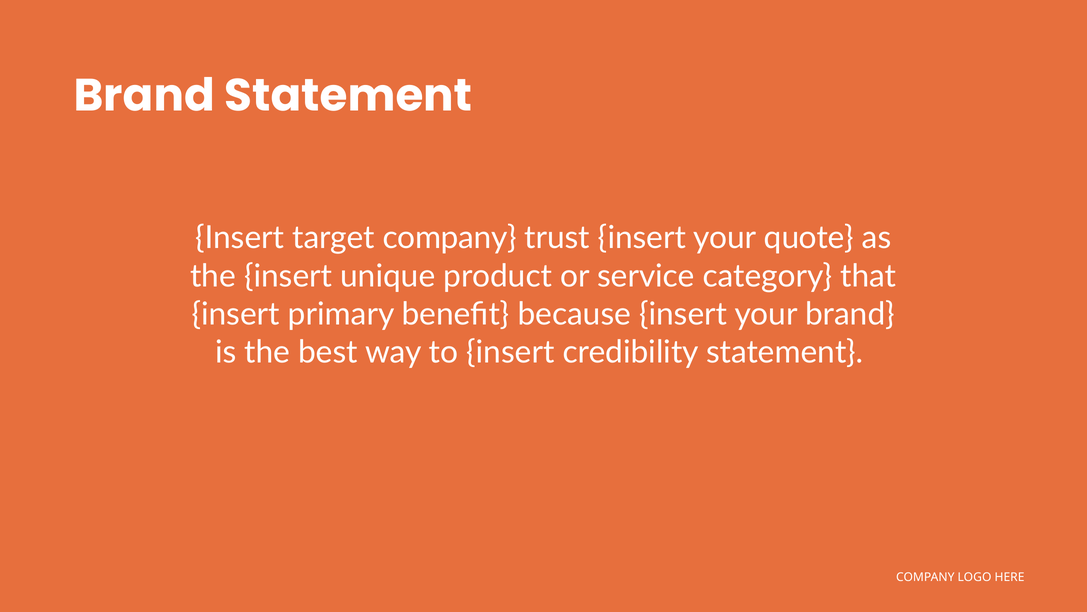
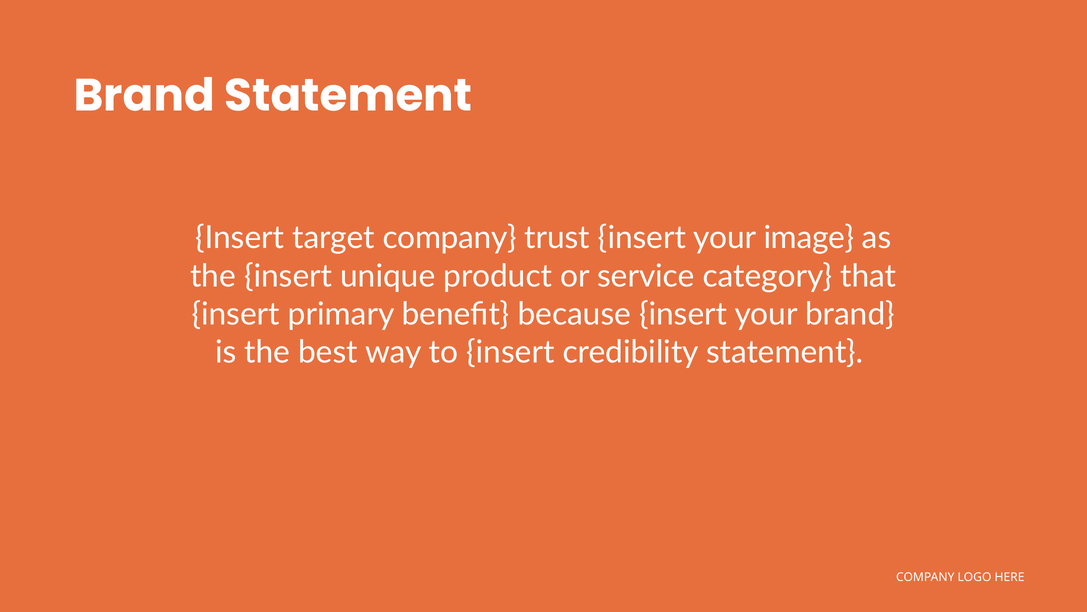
quote: quote -> image (809, 238)
